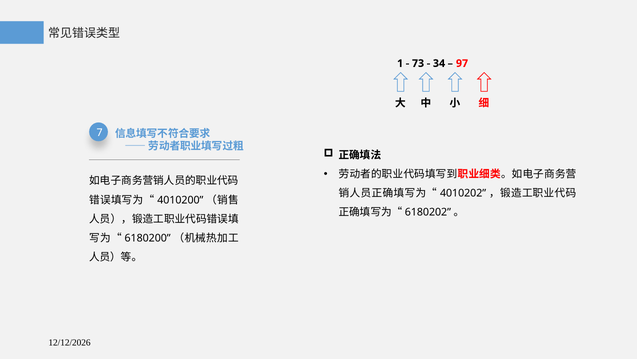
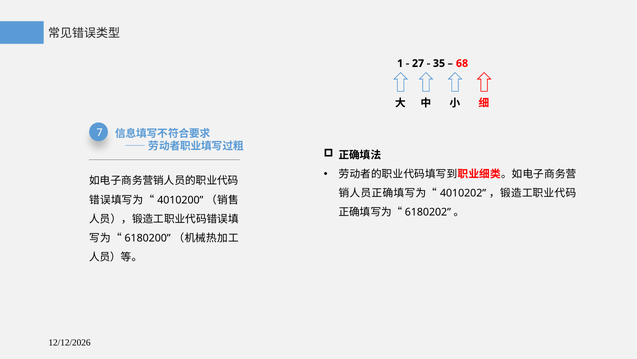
73: 73 -> 27 (418, 63)
34: 34 -> 35 (439, 63)
97: 97 -> 68 (462, 63)
